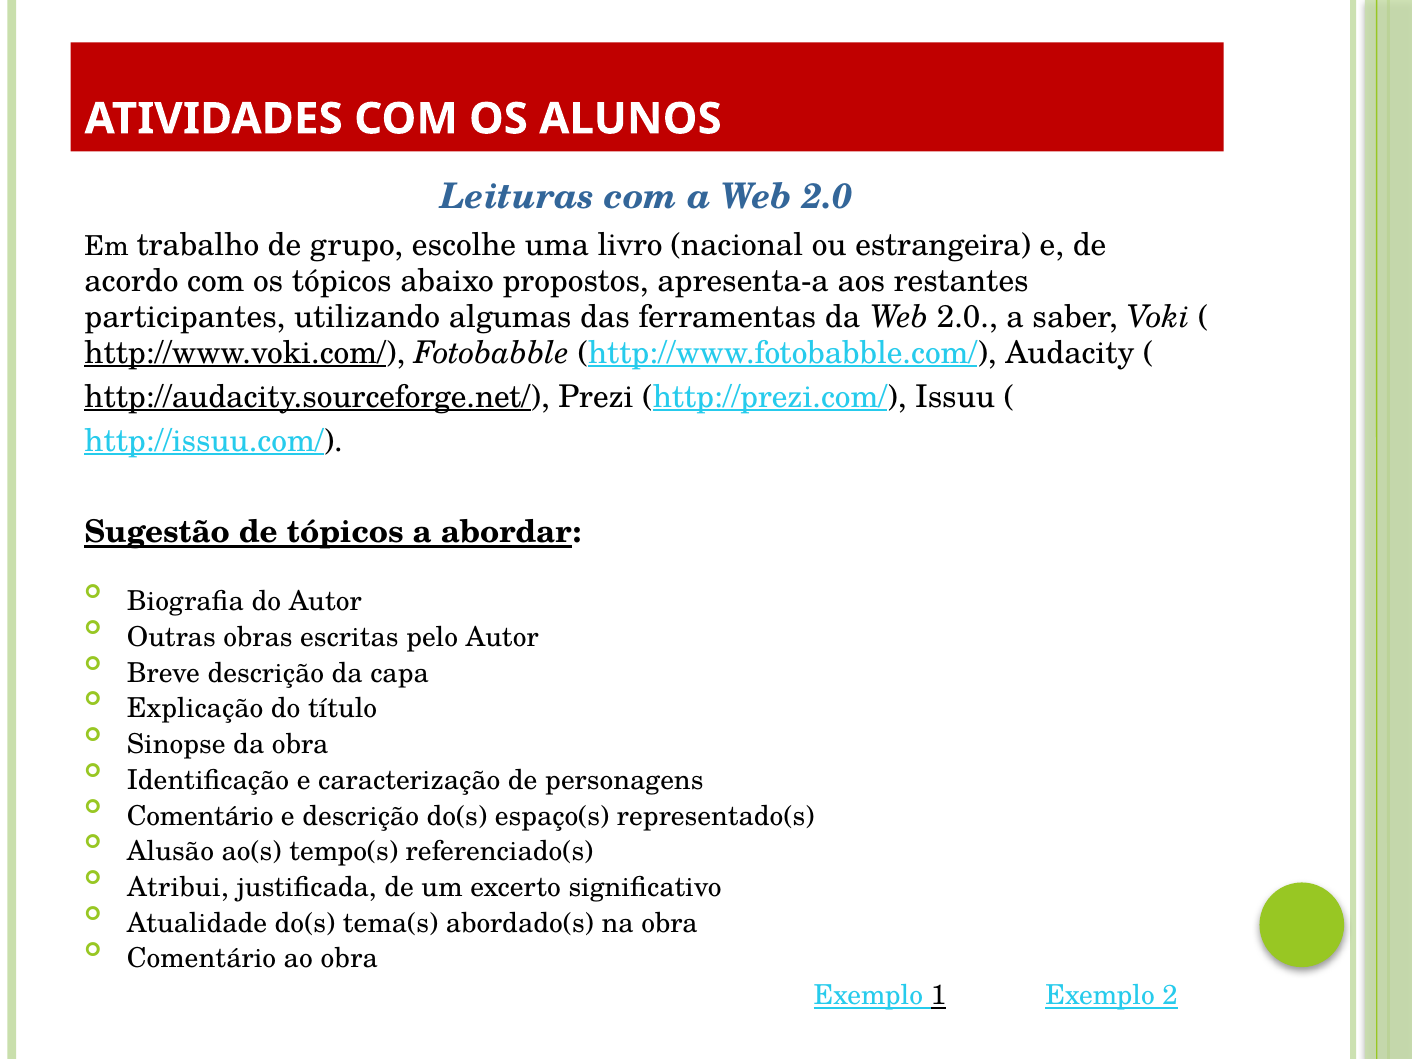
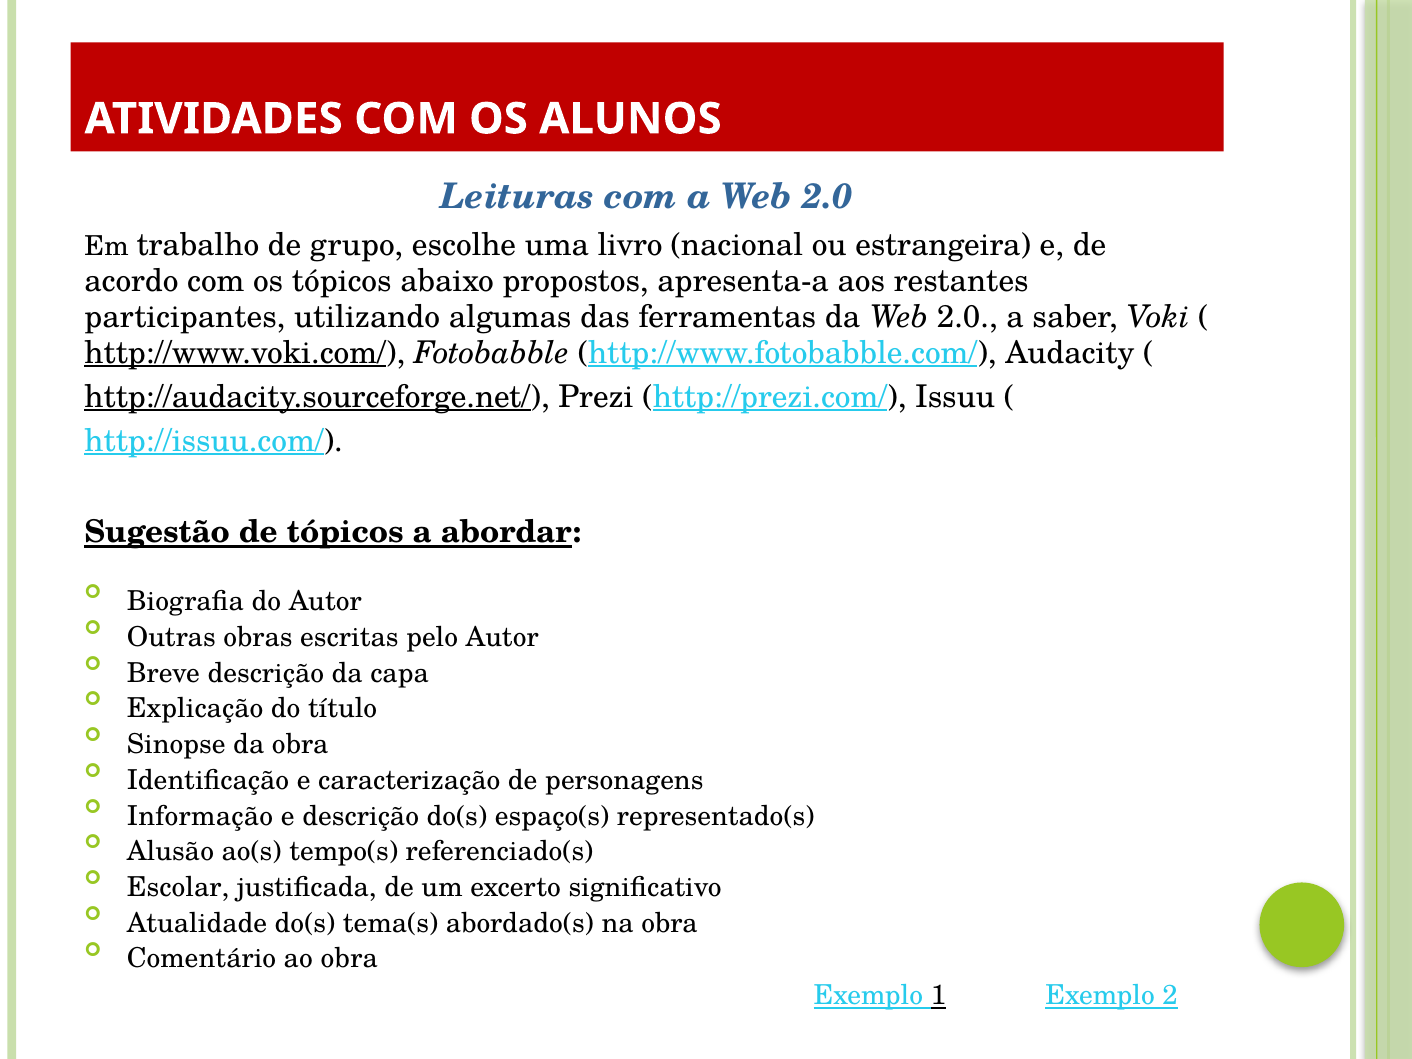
Comentário: Comentário -> Informação (200, 816)
Atribui: Atribui -> Escolar (178, 887)
